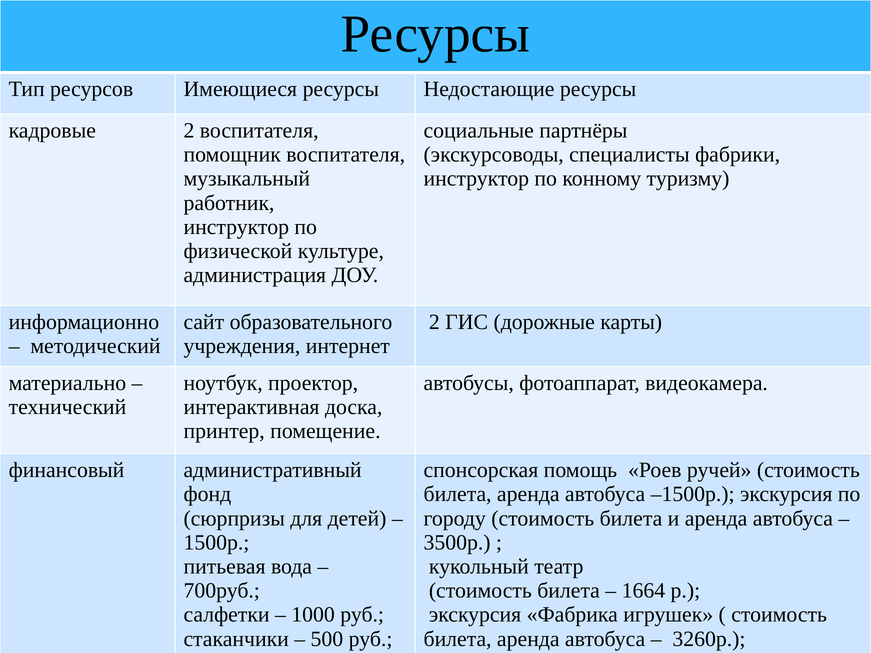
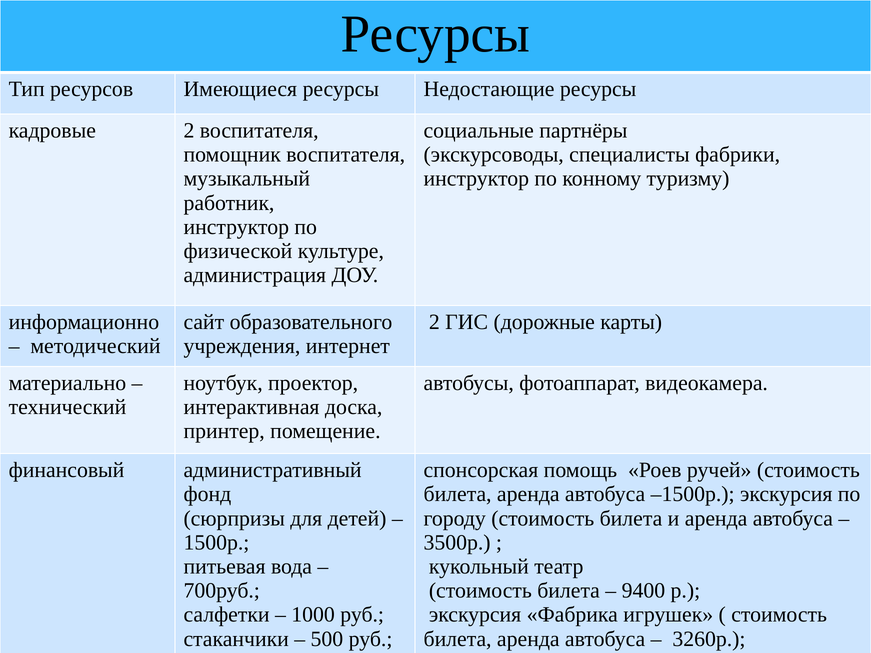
1664: 1664 -> 9400 (643, 591)
